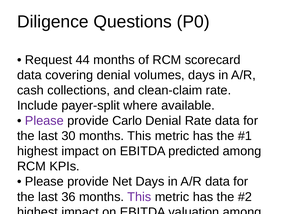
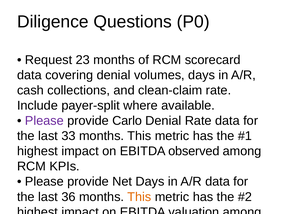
44: 44 -> 23 (83, 60)
30: 30 -> 33 (68, 136)
predicted: predicted -> observed (194, 151)
This colour: purple -> orange (139, 197)
